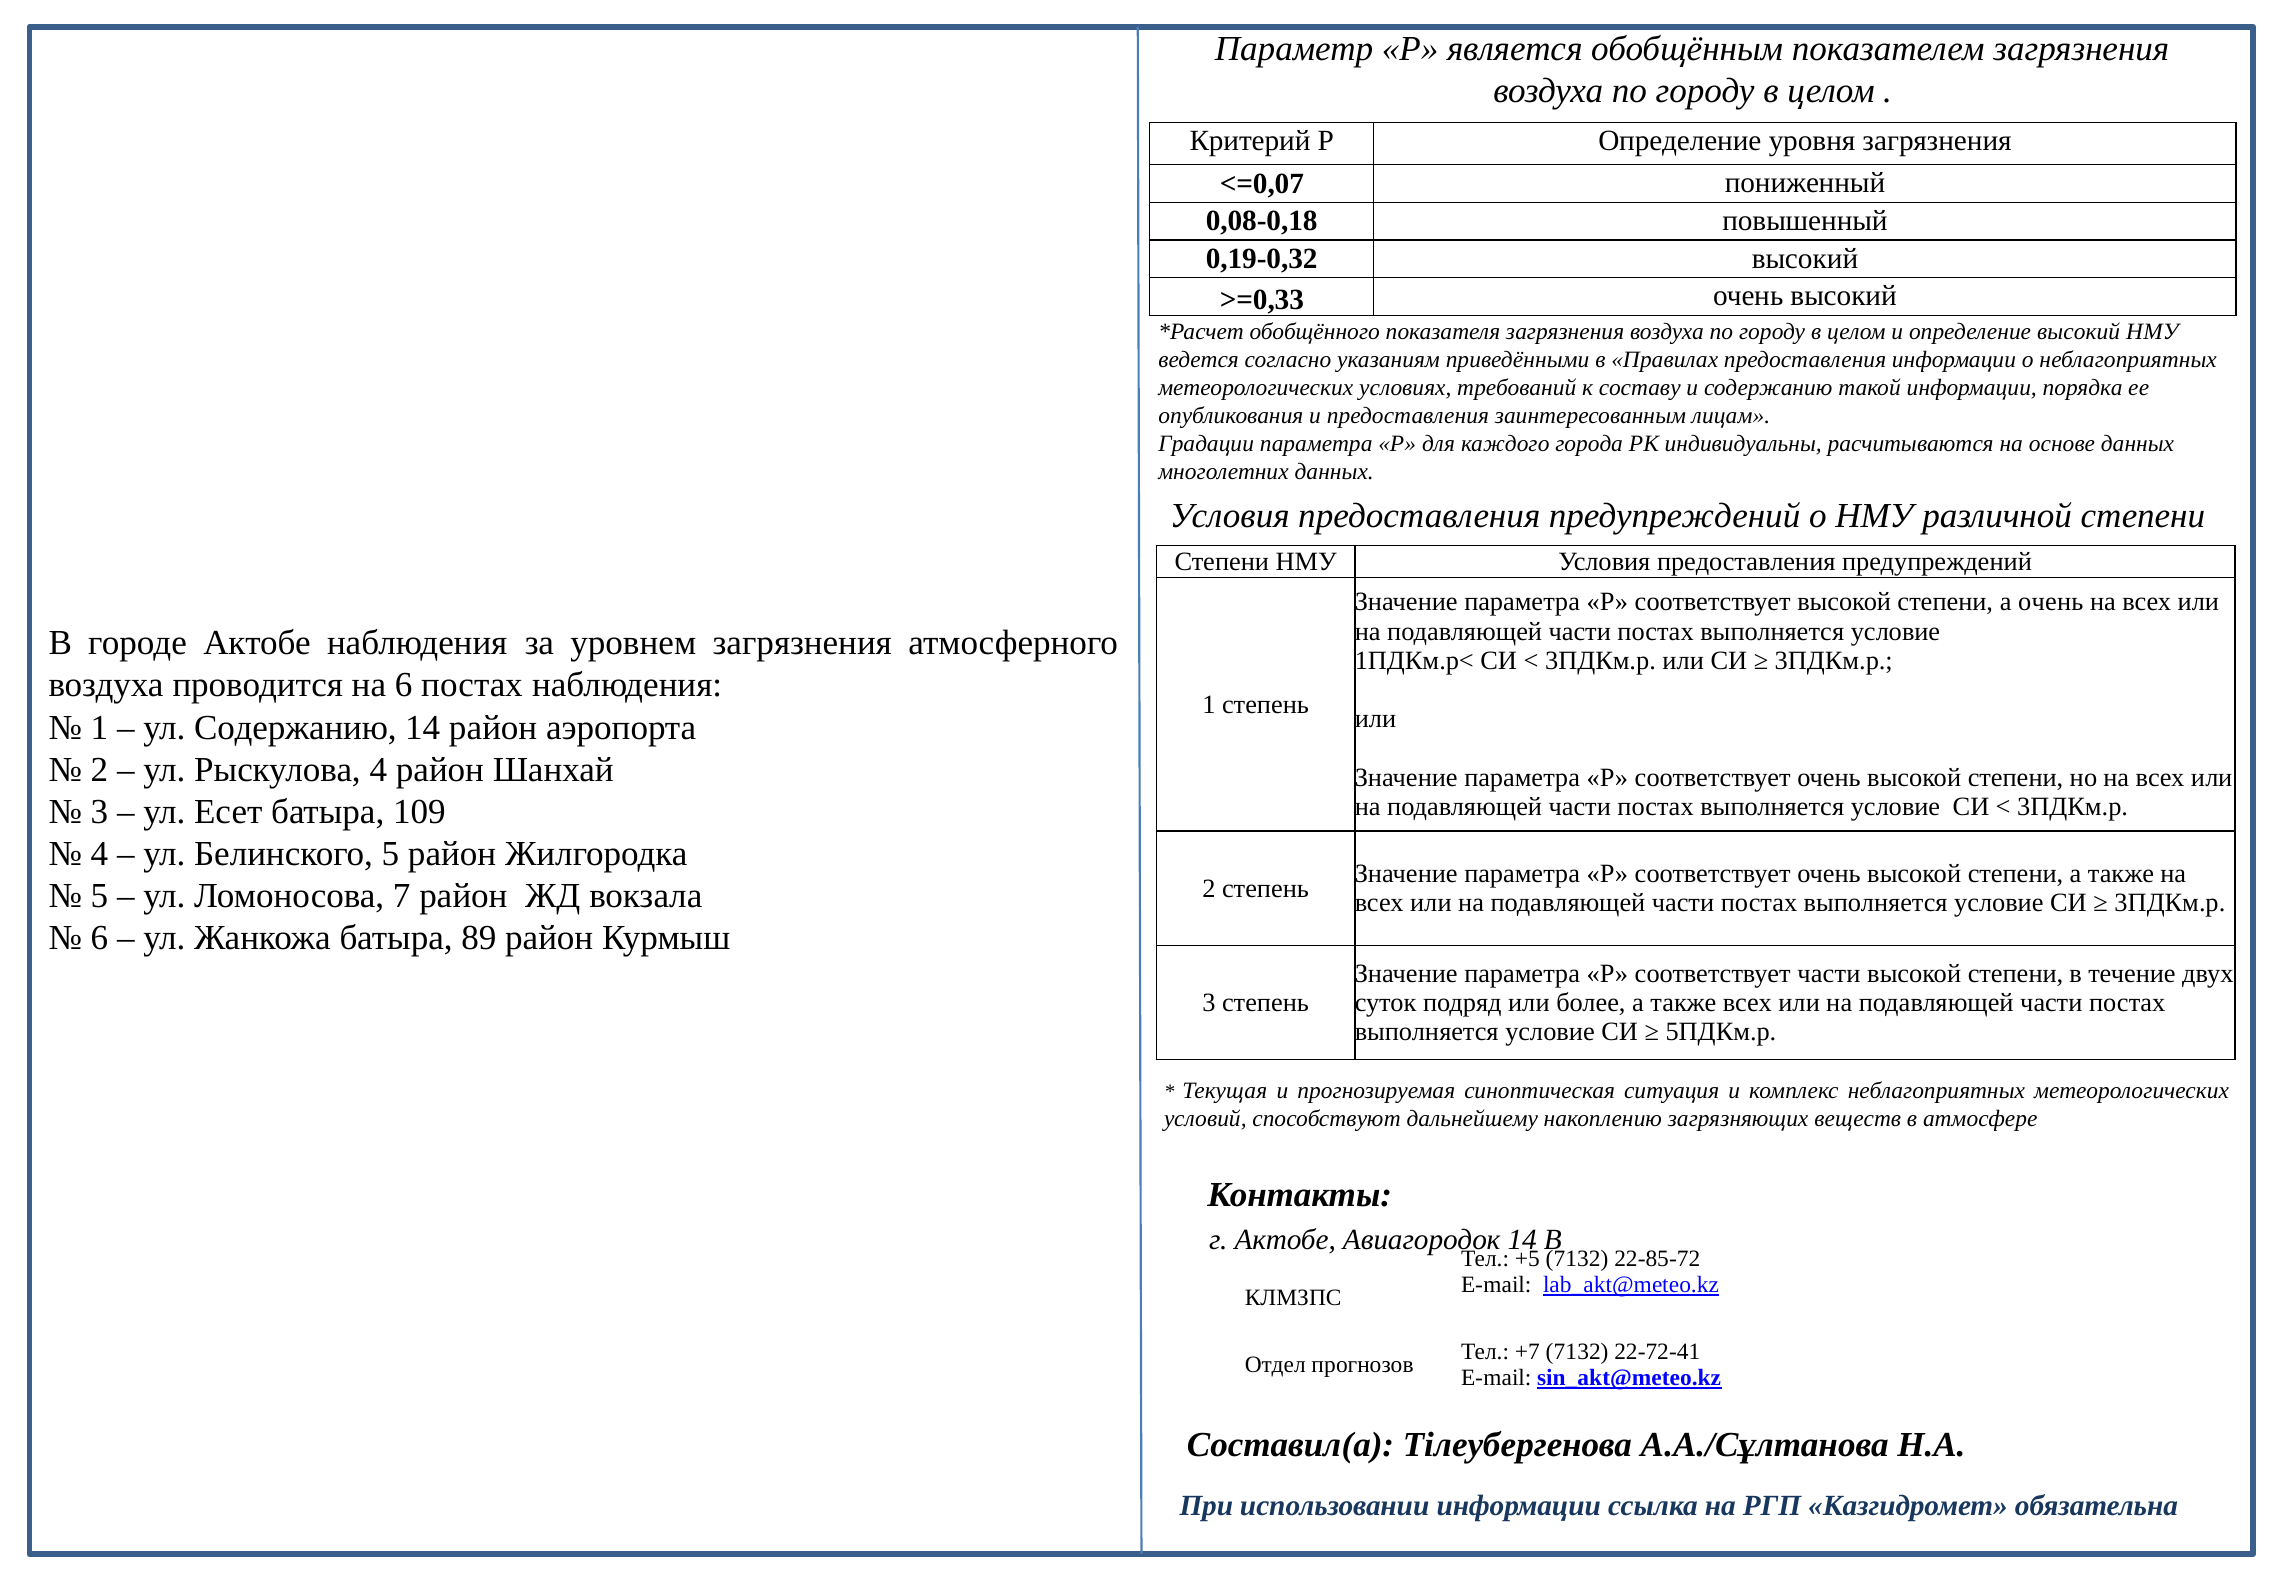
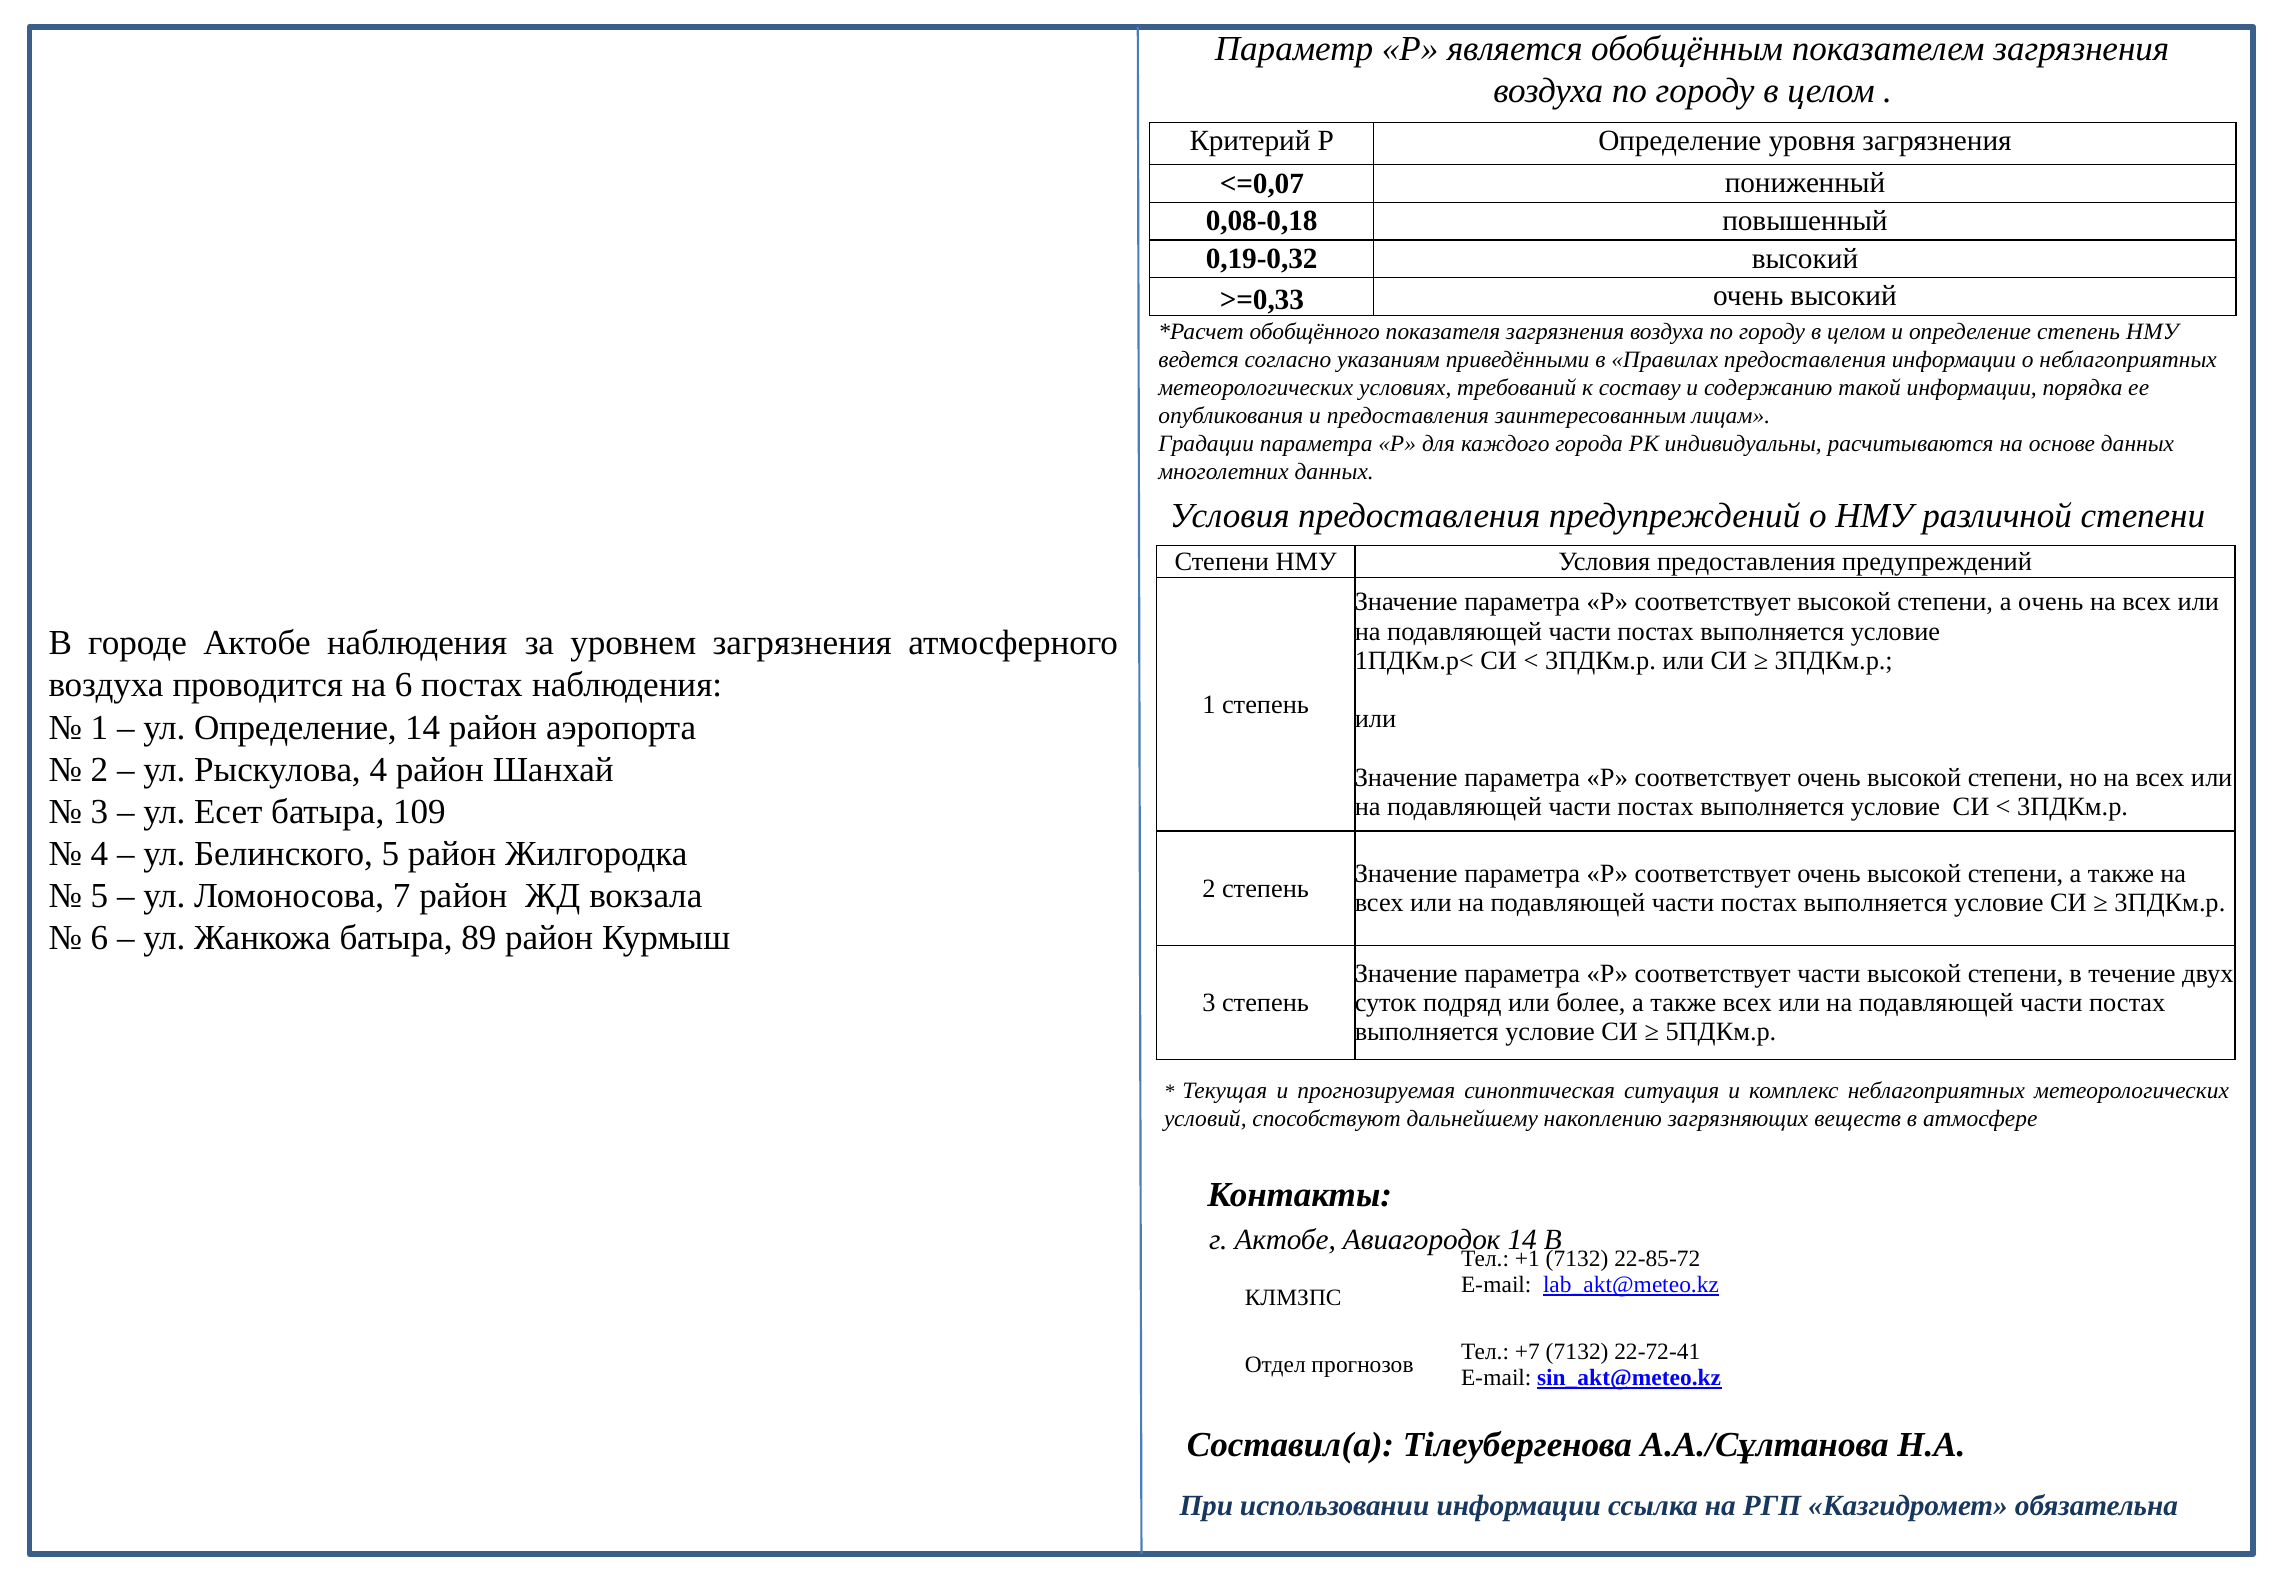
определение высокий: высокий -> степень (2079, 331)
ул Содержанию: Содержанию -> Определение (295, 727)
+5: +5 -> +1 (1527, 1258)
